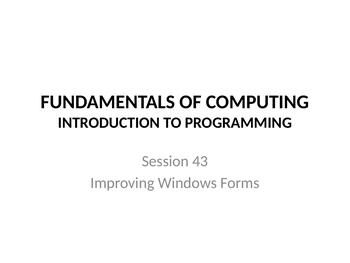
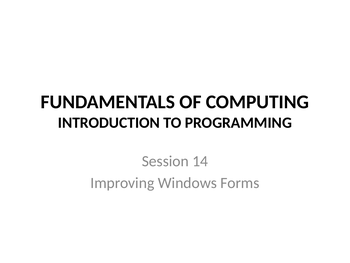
43: 43 -> 14 (200, 161)
